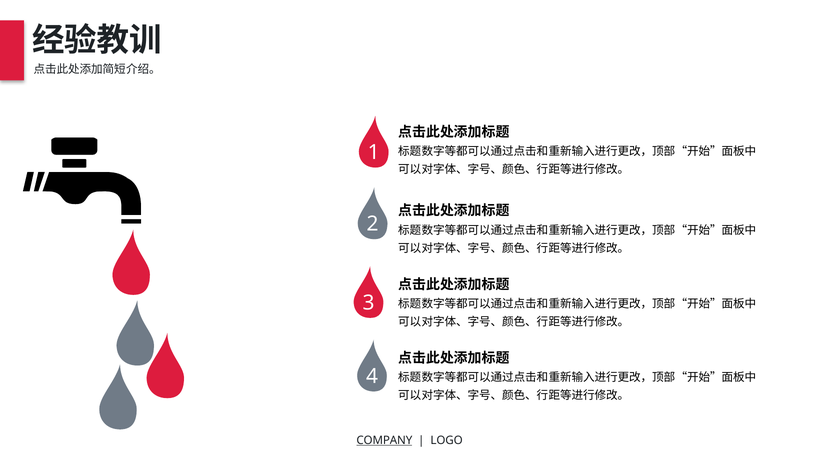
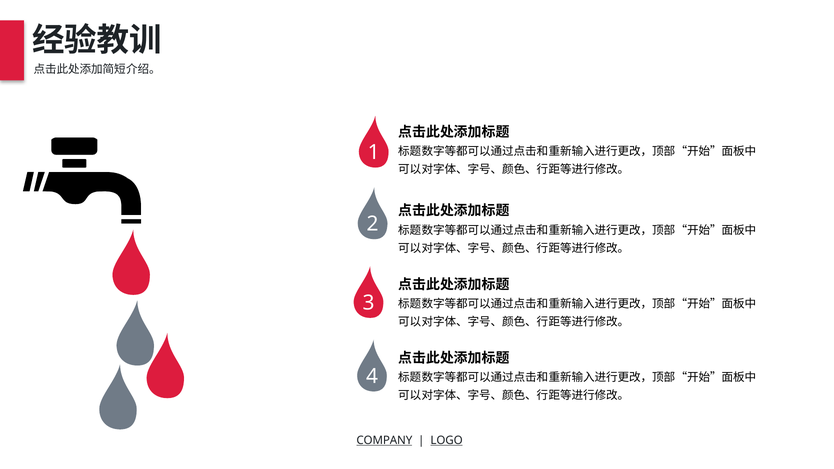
LOGO underline: none -> present (447, 440)
